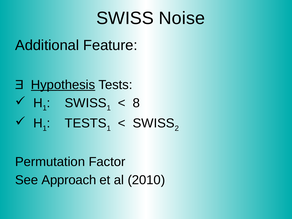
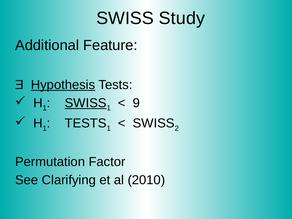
Noise: Noise -> Study (182, 18)
SWISS underline: none -> present (86, 103)
8: 8 -> 9 (136, 103)
Approach: Approach -> Clarifying (69, 180)
